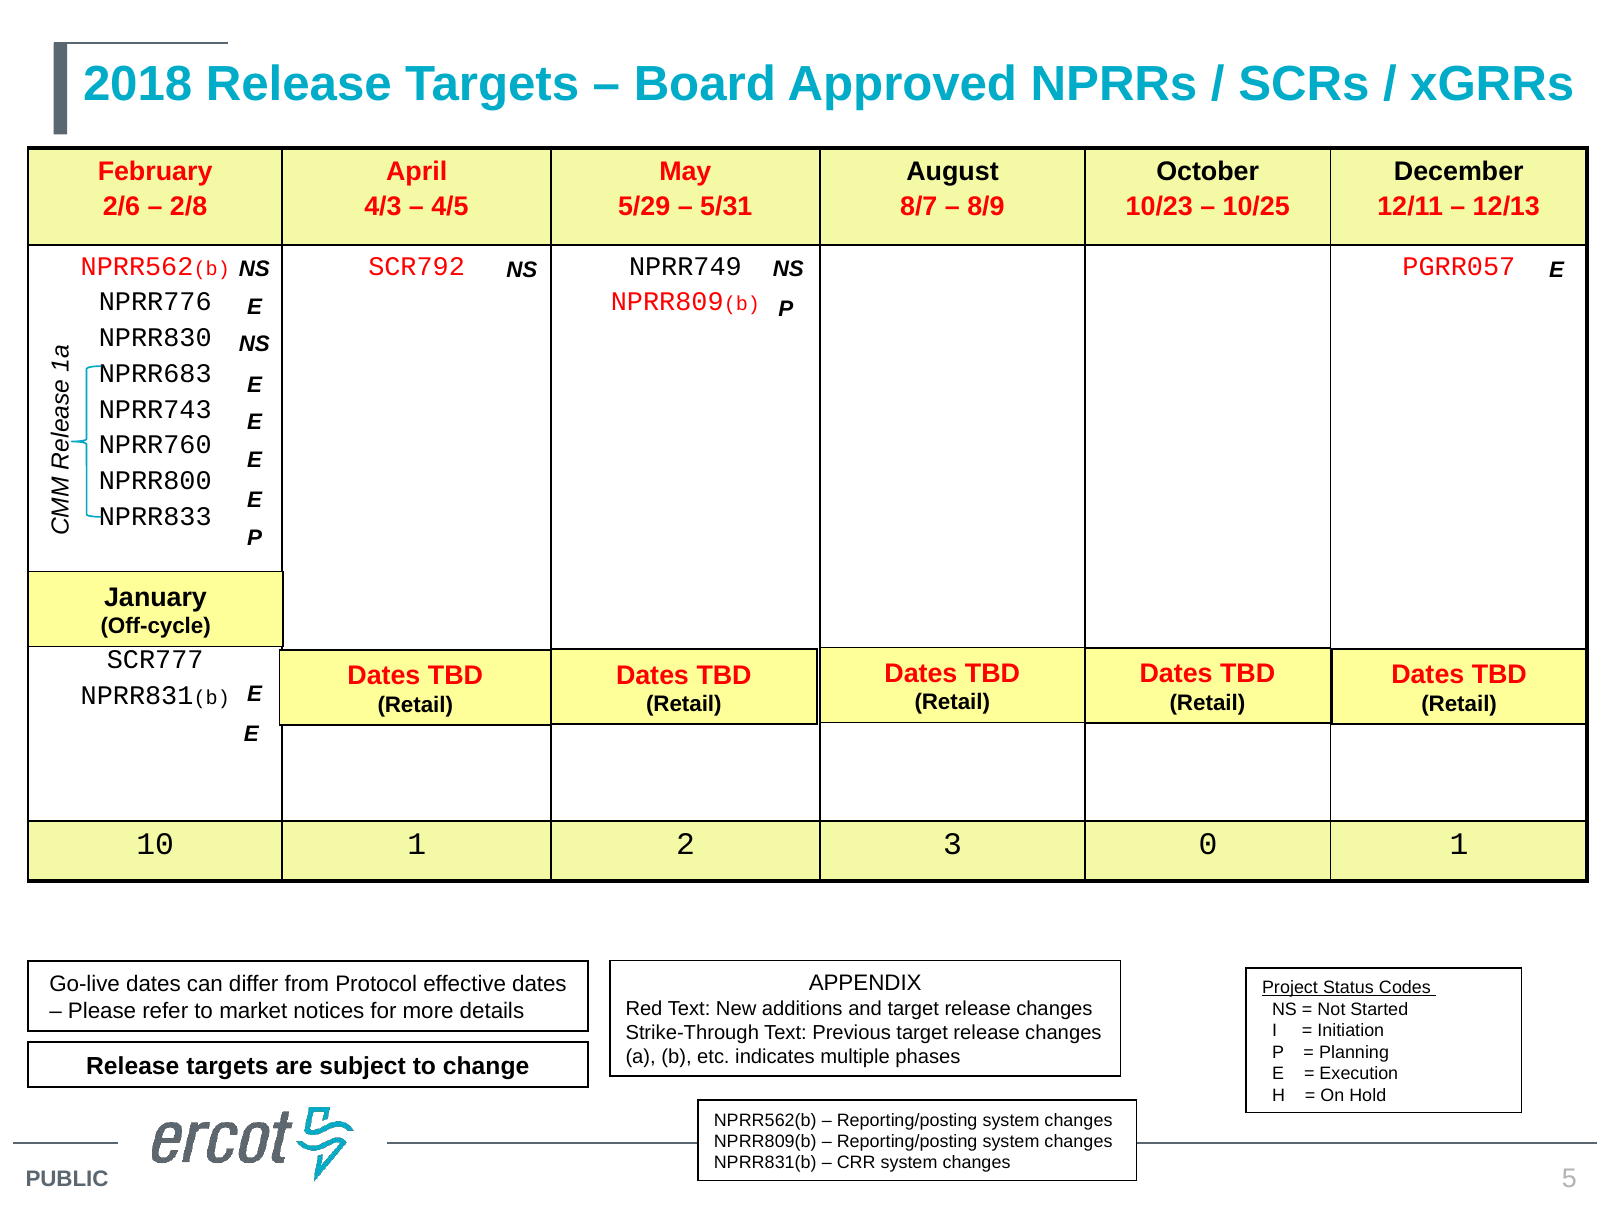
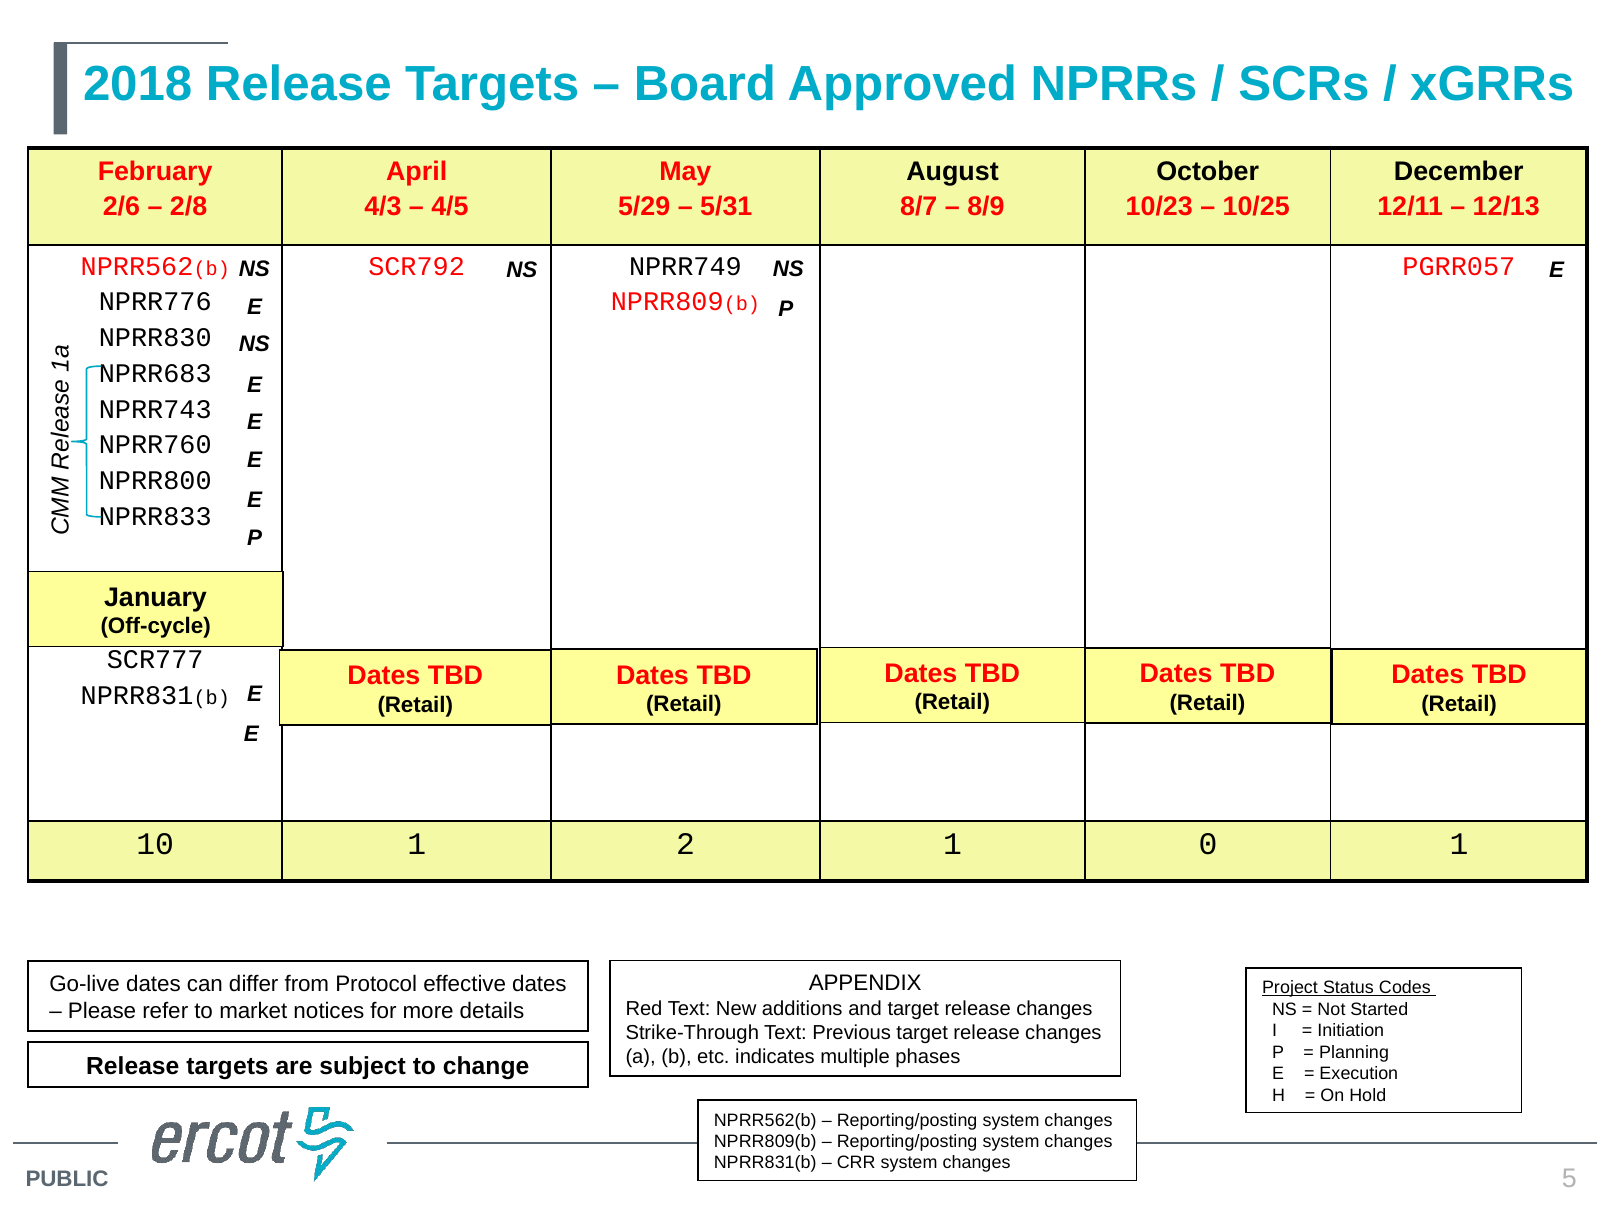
2 3: 3 -> 1 (953, 844)
